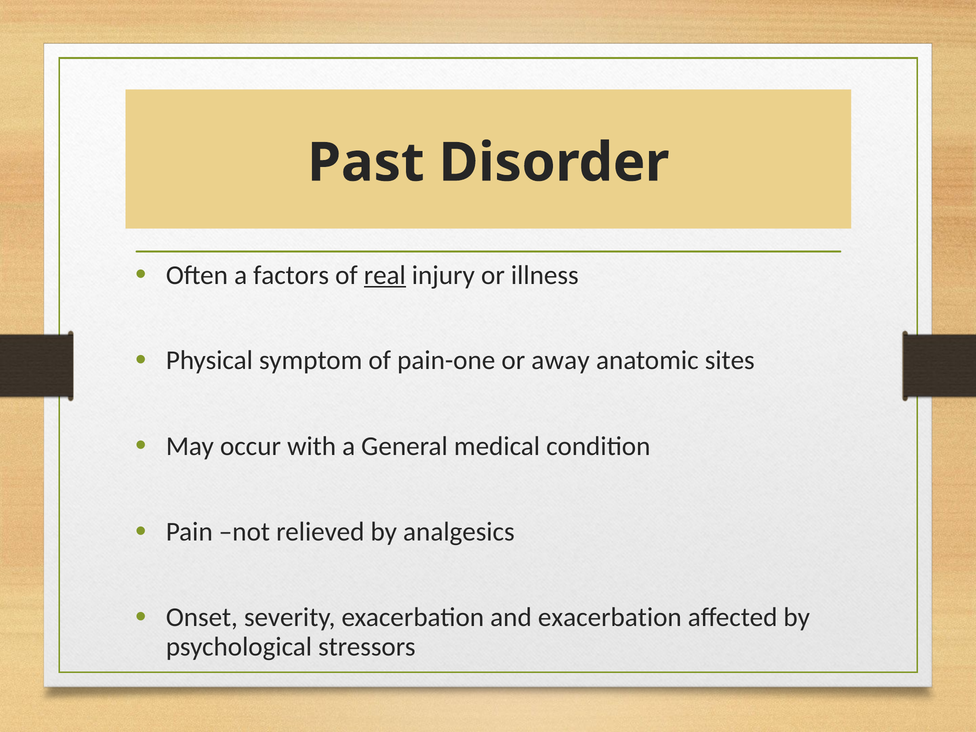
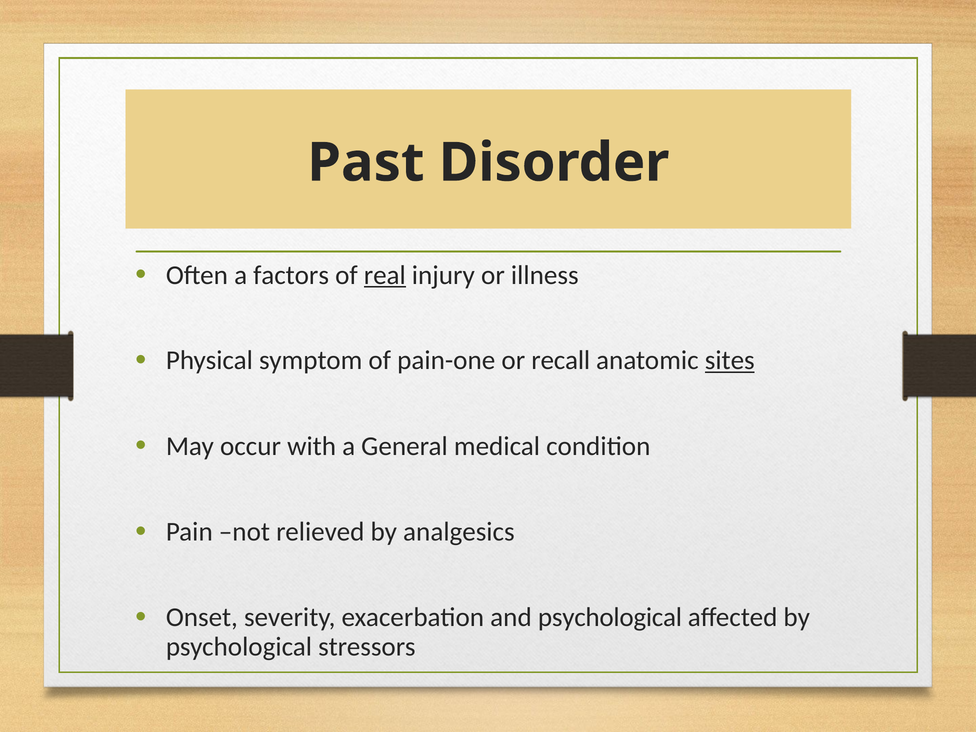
away: away -> recall (561, 360)
sites underline: none -> present (730, 360)
and exacerbation: exacerbation -> psychological (610, 618)
